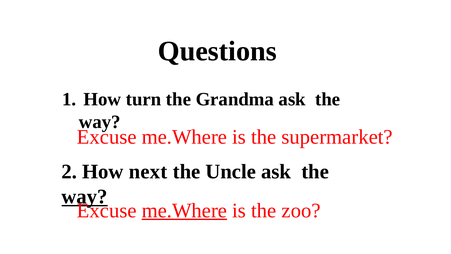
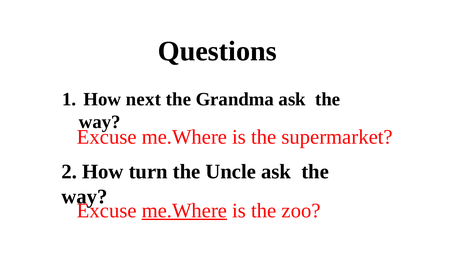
turn: turn -> next (143, 99)
next: next -> turn (148, 172)
way underline: present -> none (85, 196)
